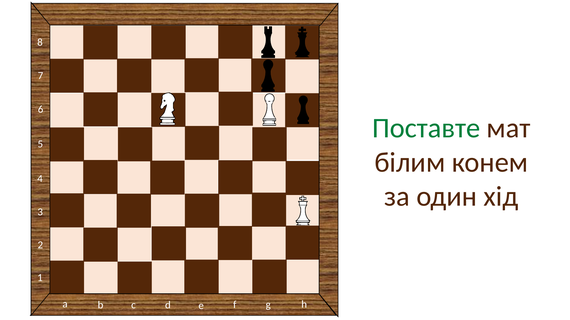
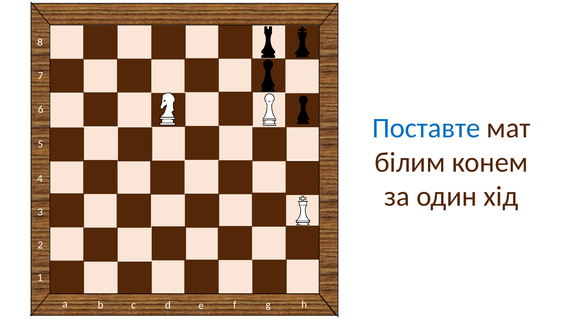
Поставте colour: green -> blue (426, 129)
